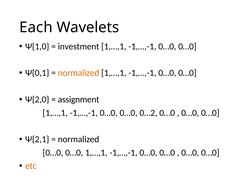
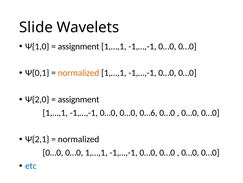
Each: Each -> Slide (36, 27)
investment: investment -> assignment (79, 46)
0…2: 0…2 -> 0…6 (148, 112)
etc colour: orange -> blue (31, 165)
